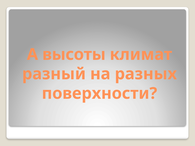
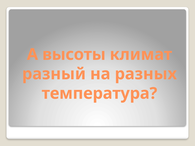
поверхности: поверхности -> температура (99, 94)
